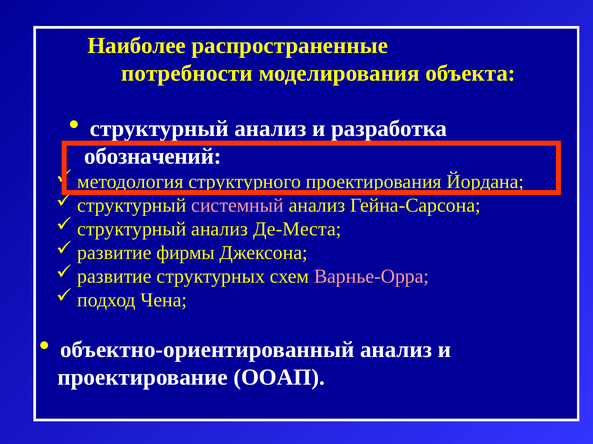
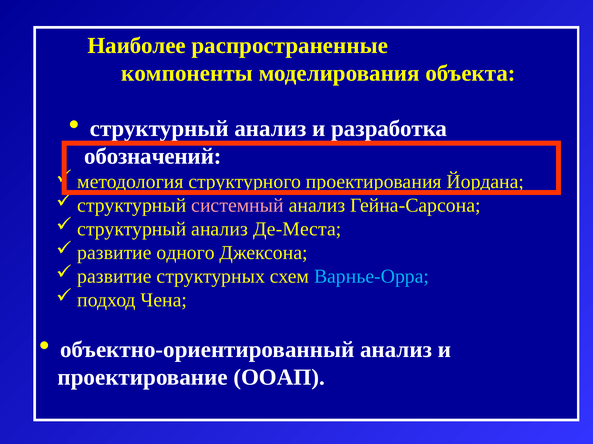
потребности: потребности -> компоненты (187, 73)
фирмы: фирмы -> одного (186, 253)
Варнье-Орра colour: pink -> light blue (372, 277)
